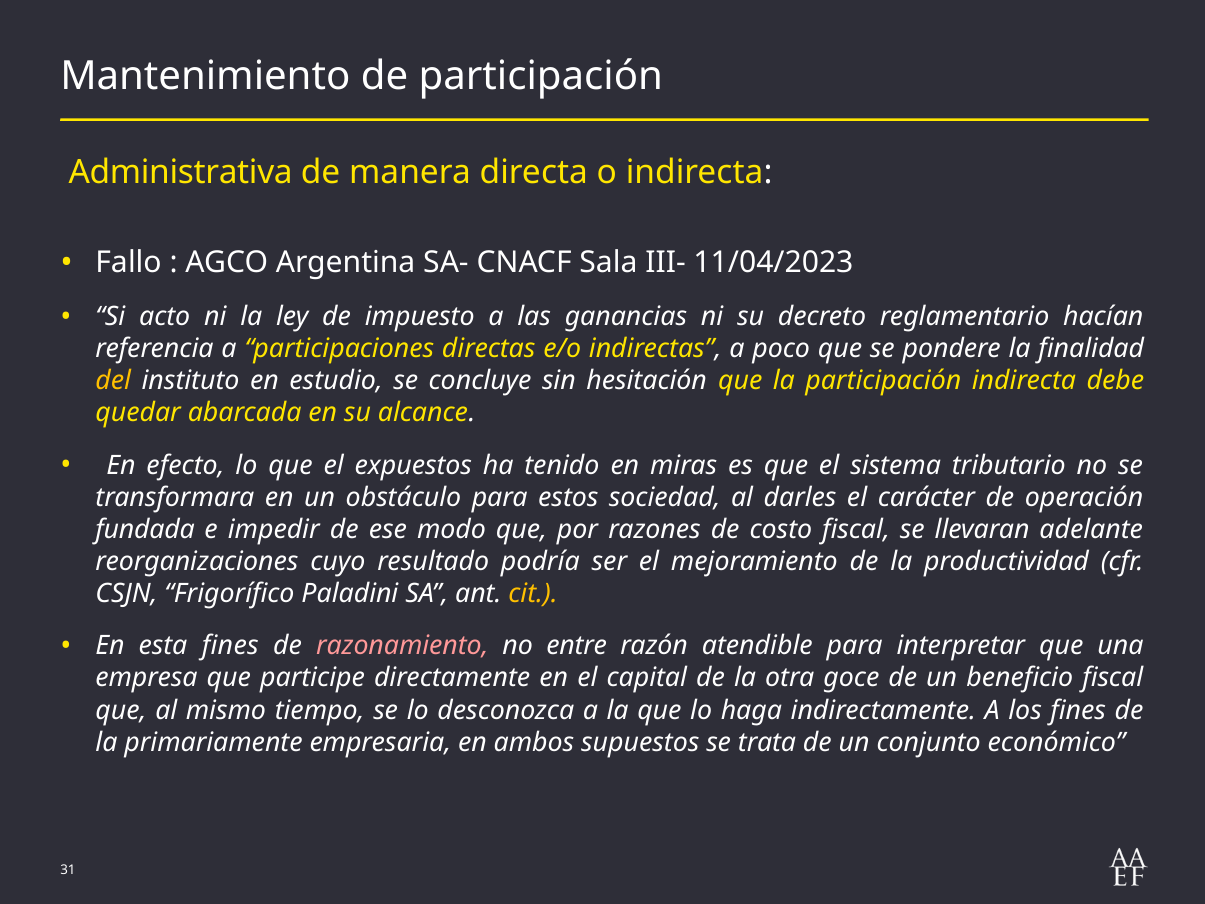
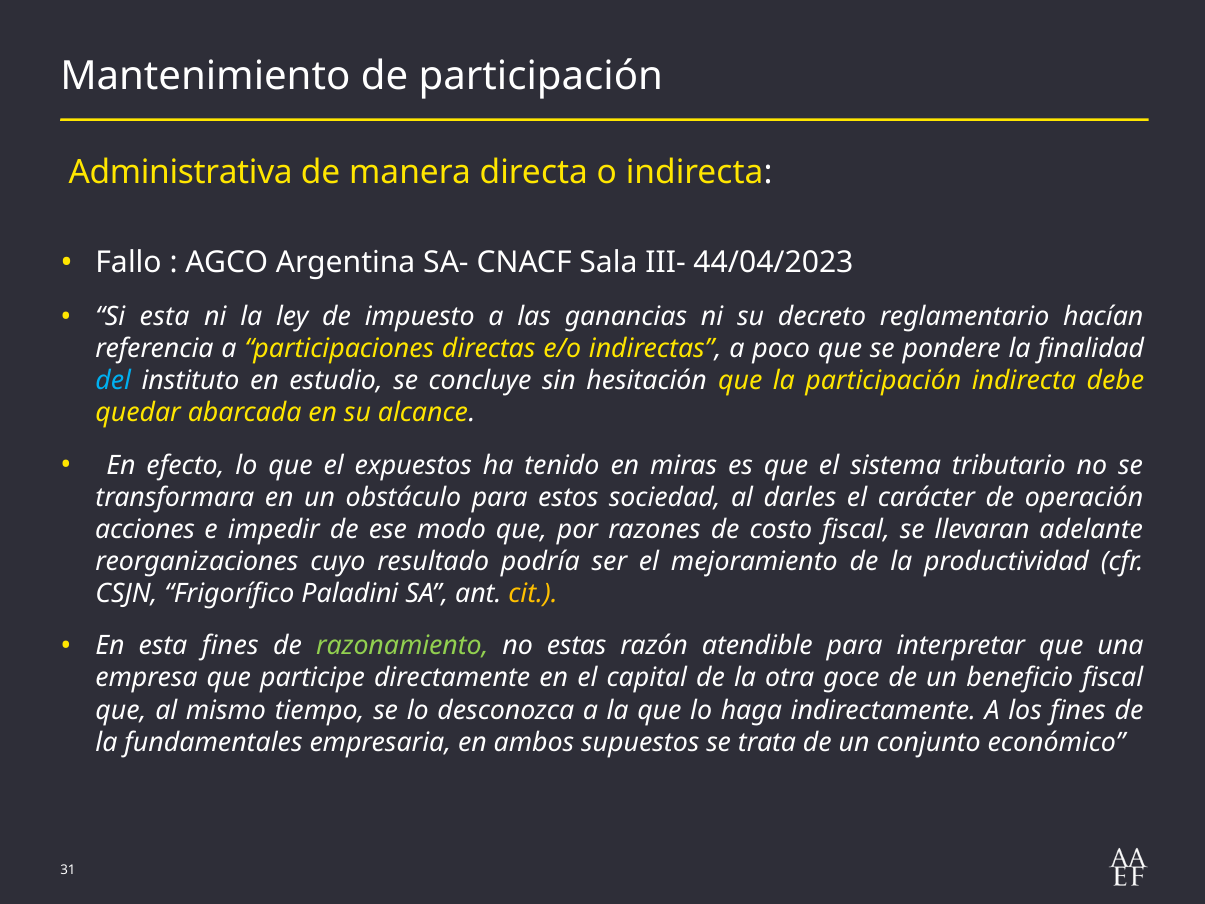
11/04/2023: 11/04/2023 -> 44/04/2023 (773, 263)
Si acto: acto -> esta (165, 317)
del colour: yellow -> light blue (113, 381)
fundada: fundada -> acciones (145, 529)
razonamiento colour: pink -> light green (402, 646)
entre: entre -> estas (577, 646)
primariamente: primariamente -> fundamentales (213, 742)
